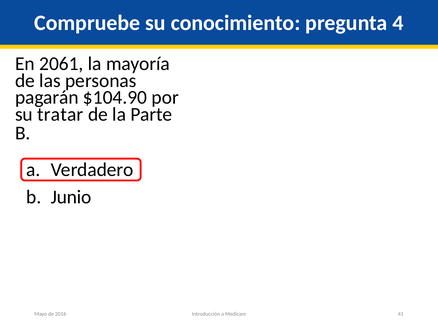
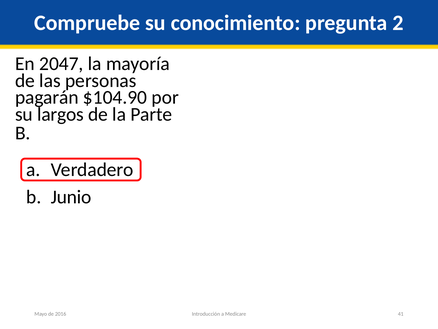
4: 4 -> 2 (398, 23)
2061: 2061 -> 2047 (61, 64)
tratar: tratar -> largos (61, 114)
